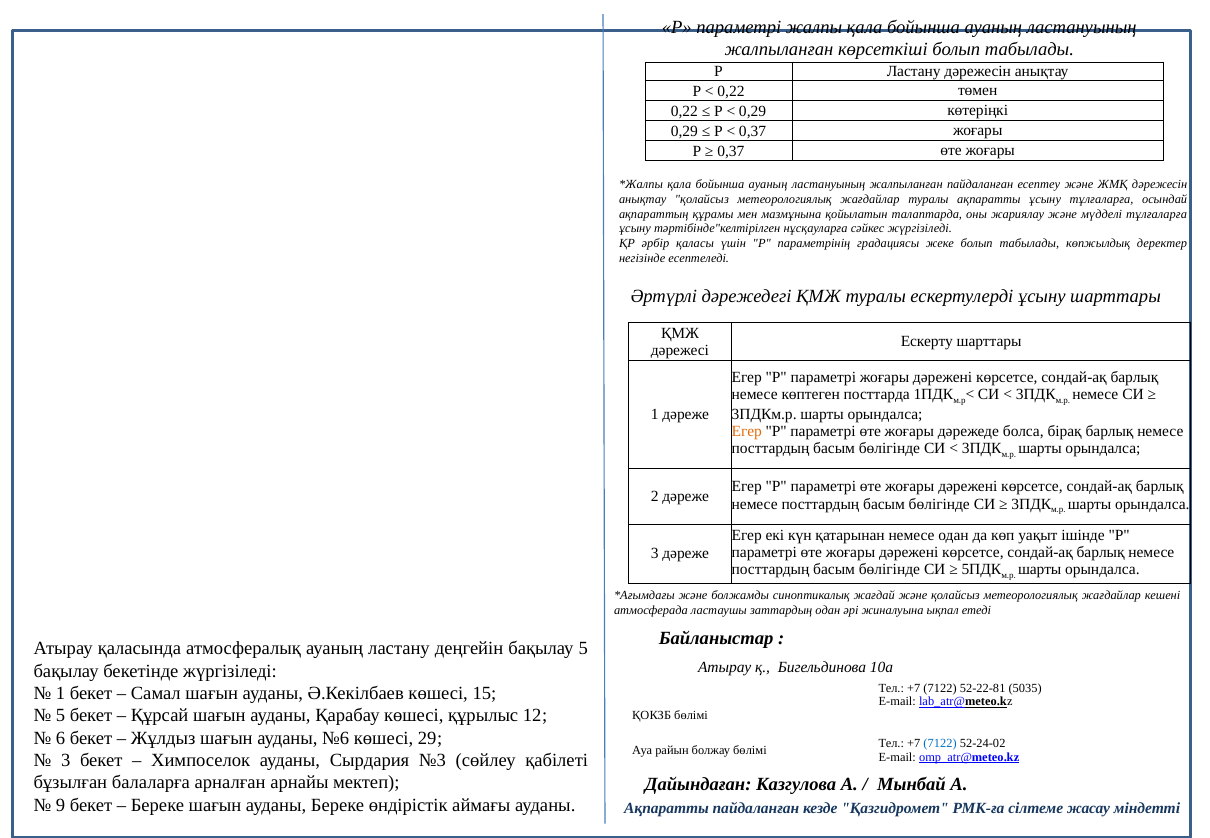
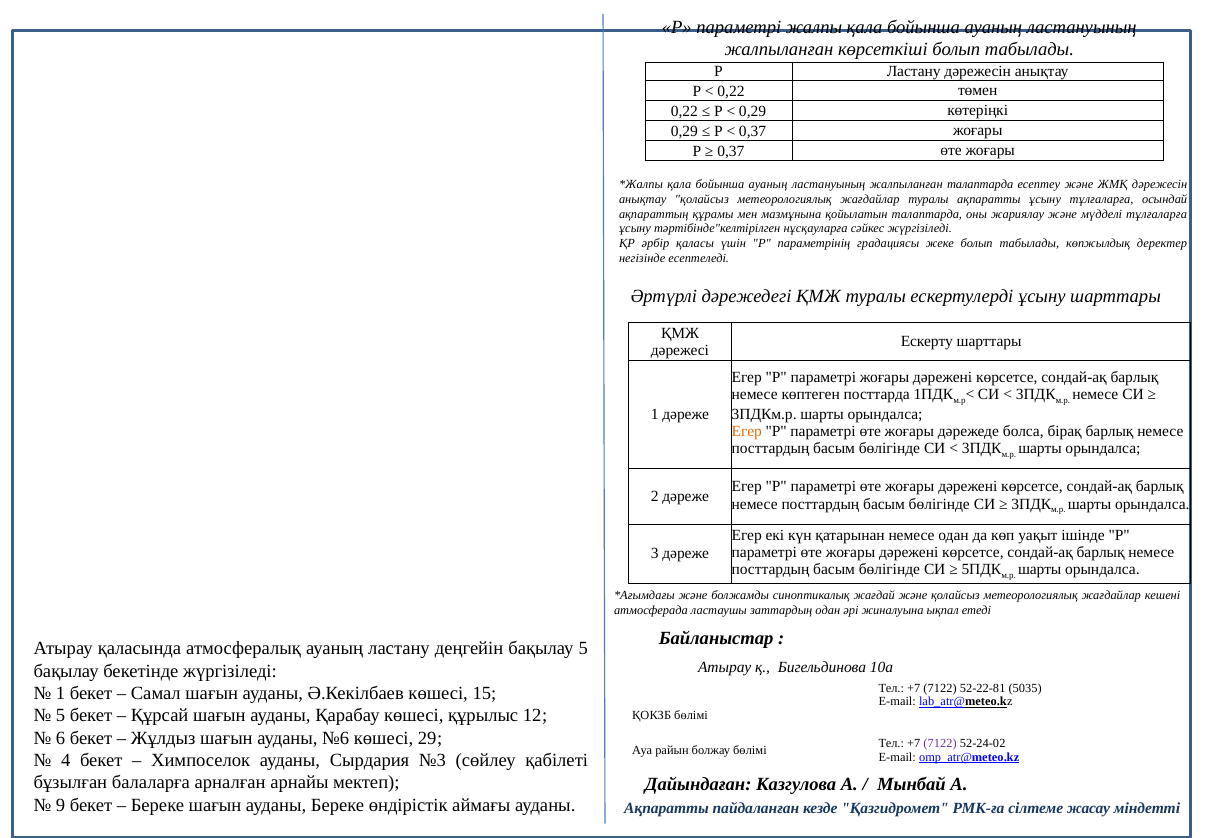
жалпыланған пайдаланған: пайдаланған -> талаптарда (980, 184)
7122 colour: blue -> purple (940, 743)
3: 3 -> 4 (66, 760)
